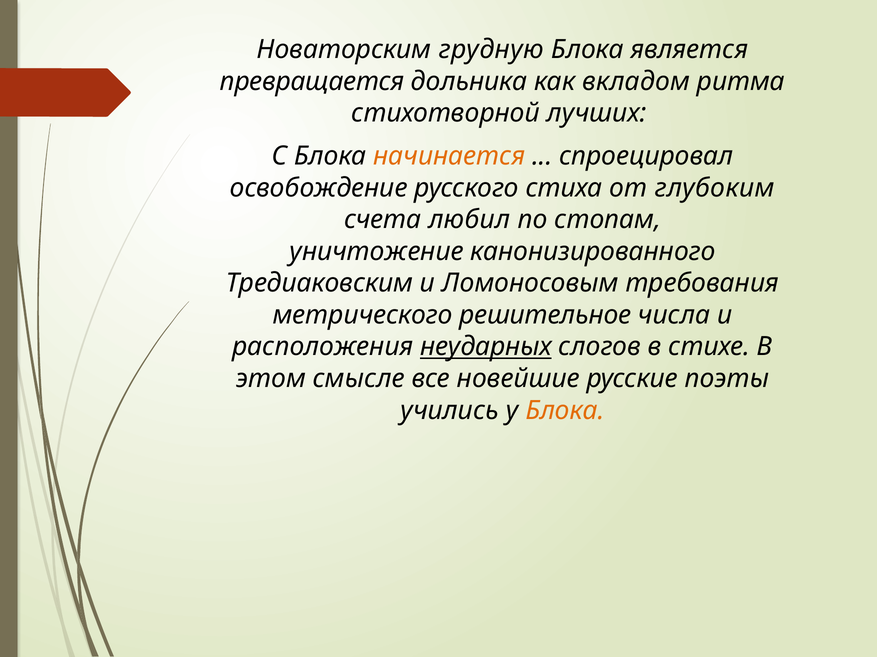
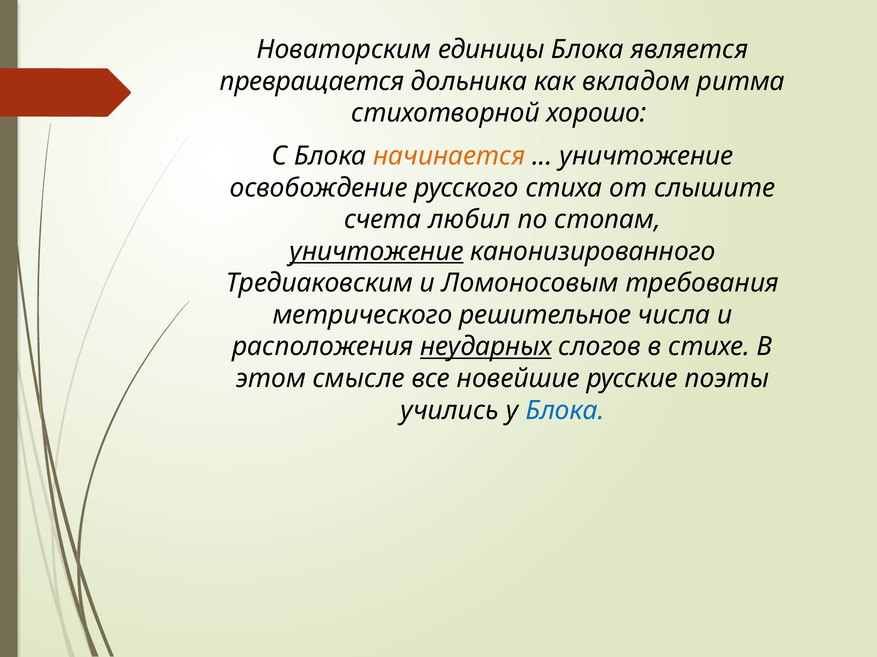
грудную: грудную -> единицы (492, 50)
лучших: лучших -> хорошо (597, 113)
спроецировал: спроецировал -> уничтожение (646, 156)
глубоким: глубоким -> слышите (715, 188)
уничтожение underline: none -> present (376, 252)
Блока colour: orange -> blue (565, 411)
